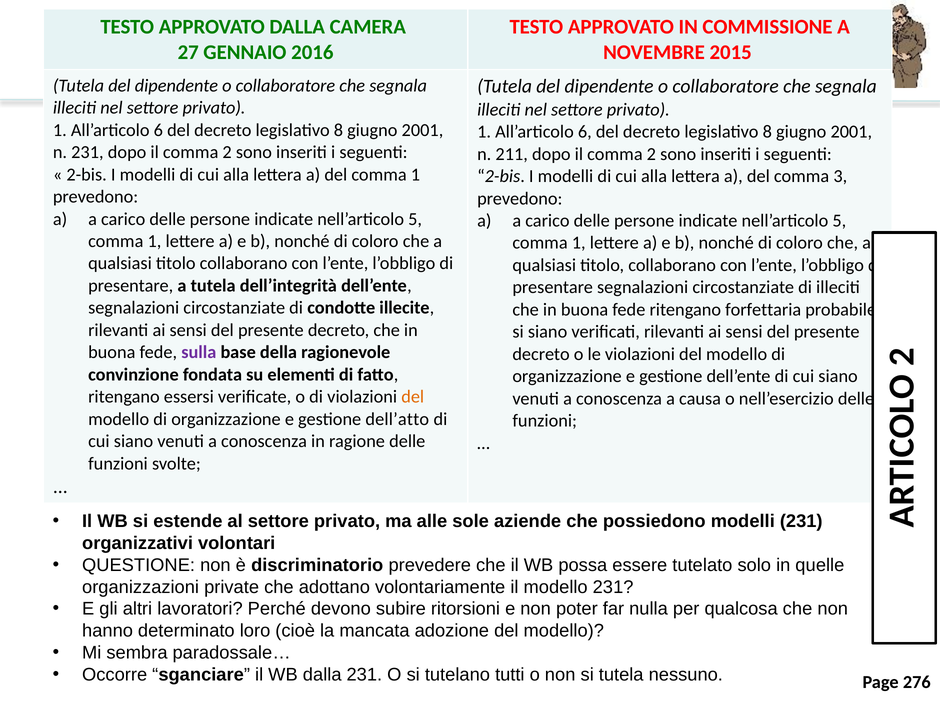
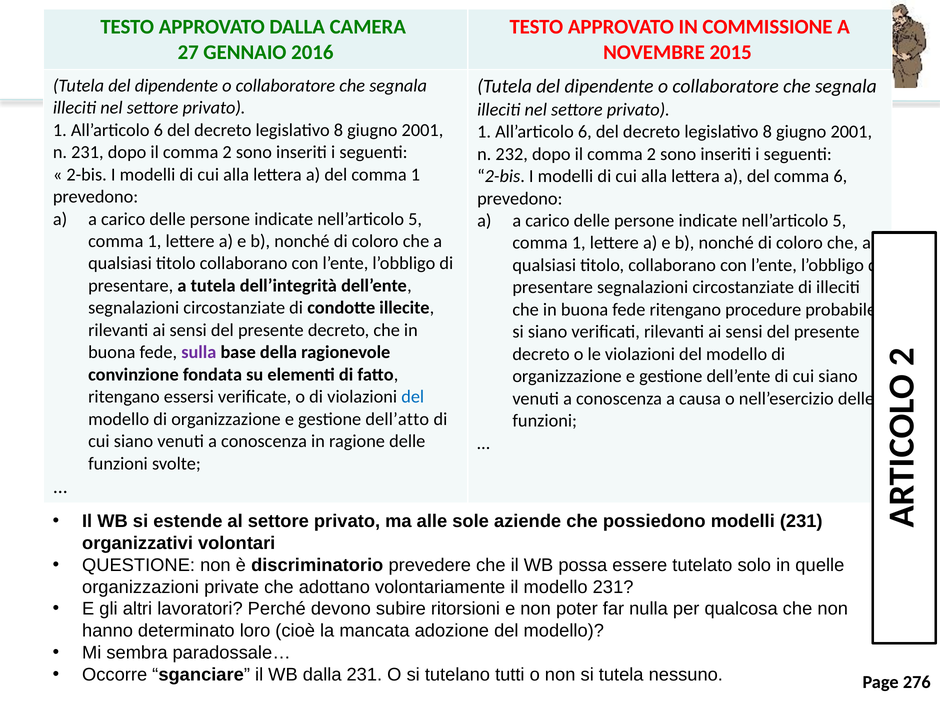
211: 211 -> 232 (512, 154)
comma 3: 3 -> 6 (840, 176)
forfettaria: forfettaria -> procedure (763, 310)
del colour: orange -> blue (413, 397)
